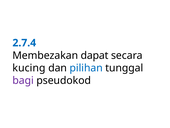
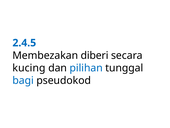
2.7.4: 2.7.4 -> 2.4.5 (24, 43)
dapat: dapat -> diberi (95, 55)
bagi colour: purple -> blue (23, 80)
